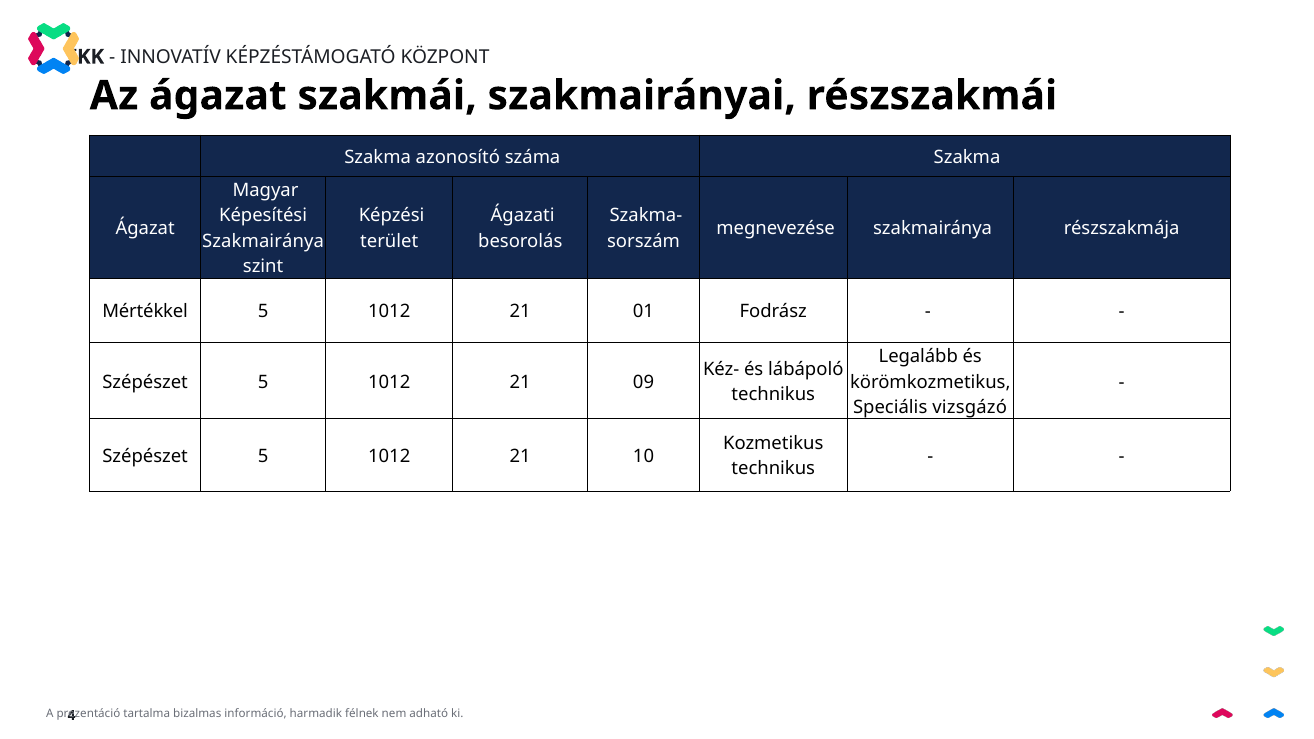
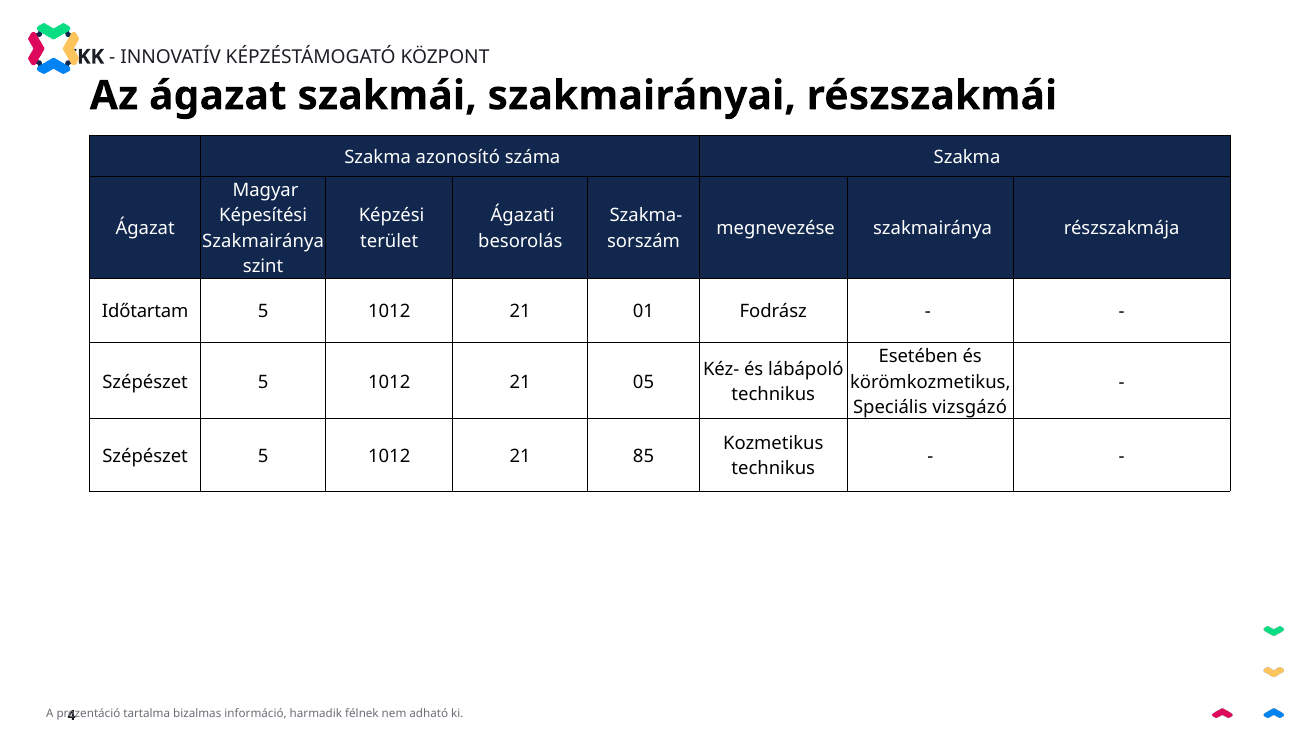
Mértékkel: Mértékkel -> Időtartam (145, 312)
Legalább: Legalább -> Esetében (918, 357)
09: 09 -> 05 (644, 382)
10: 10 -> 85 (644, 456)
